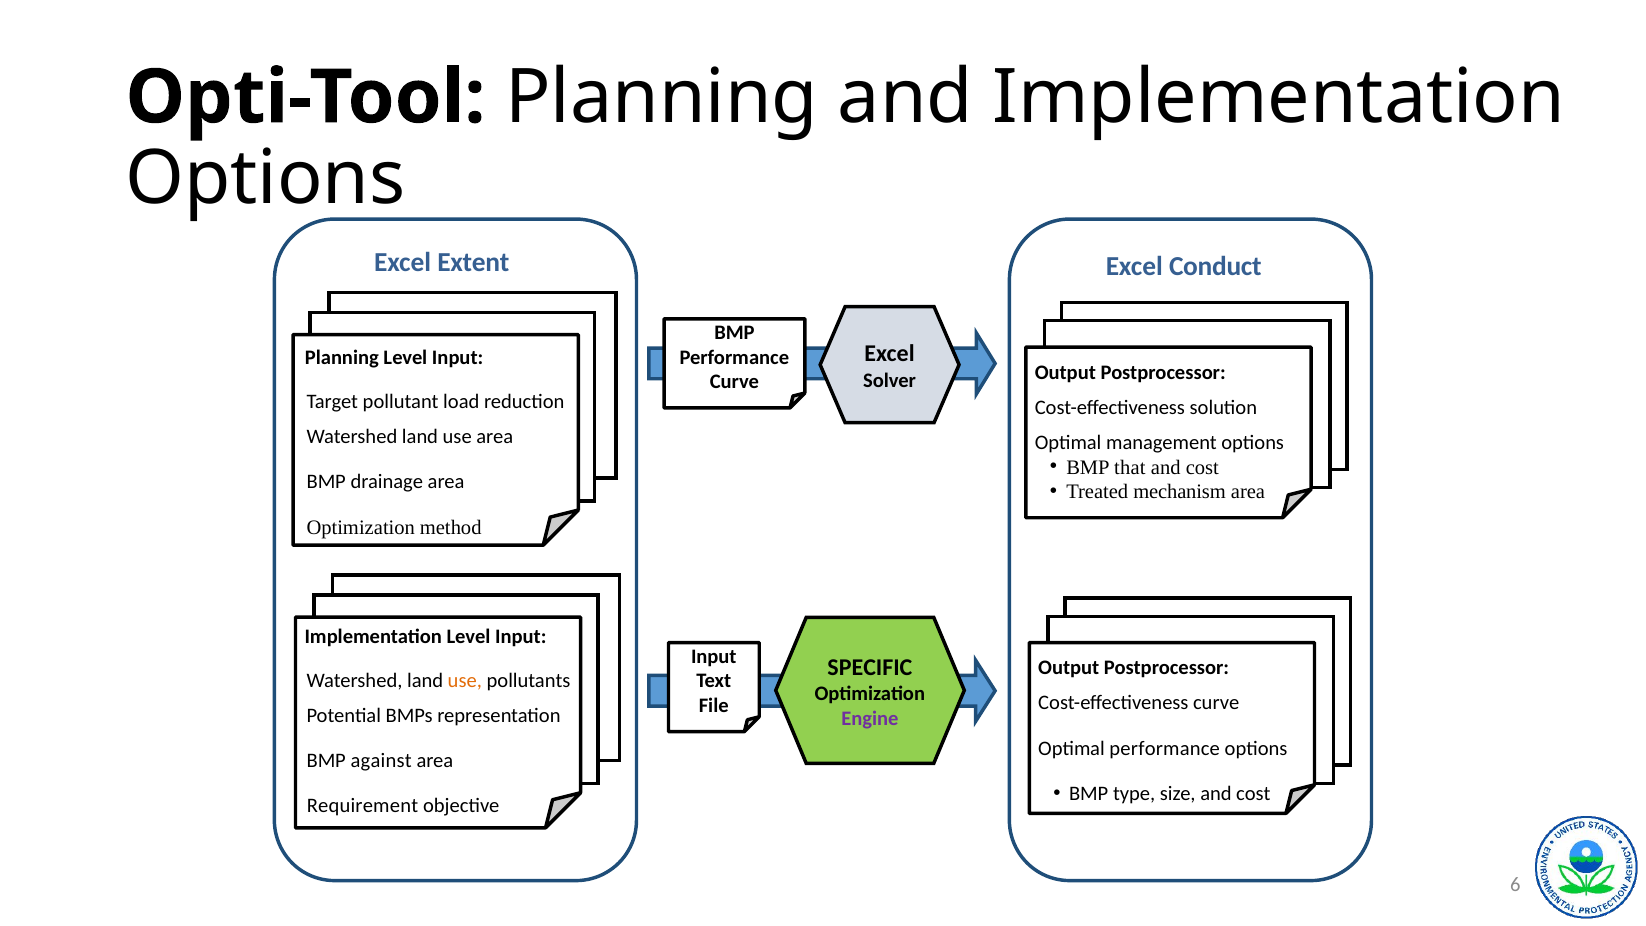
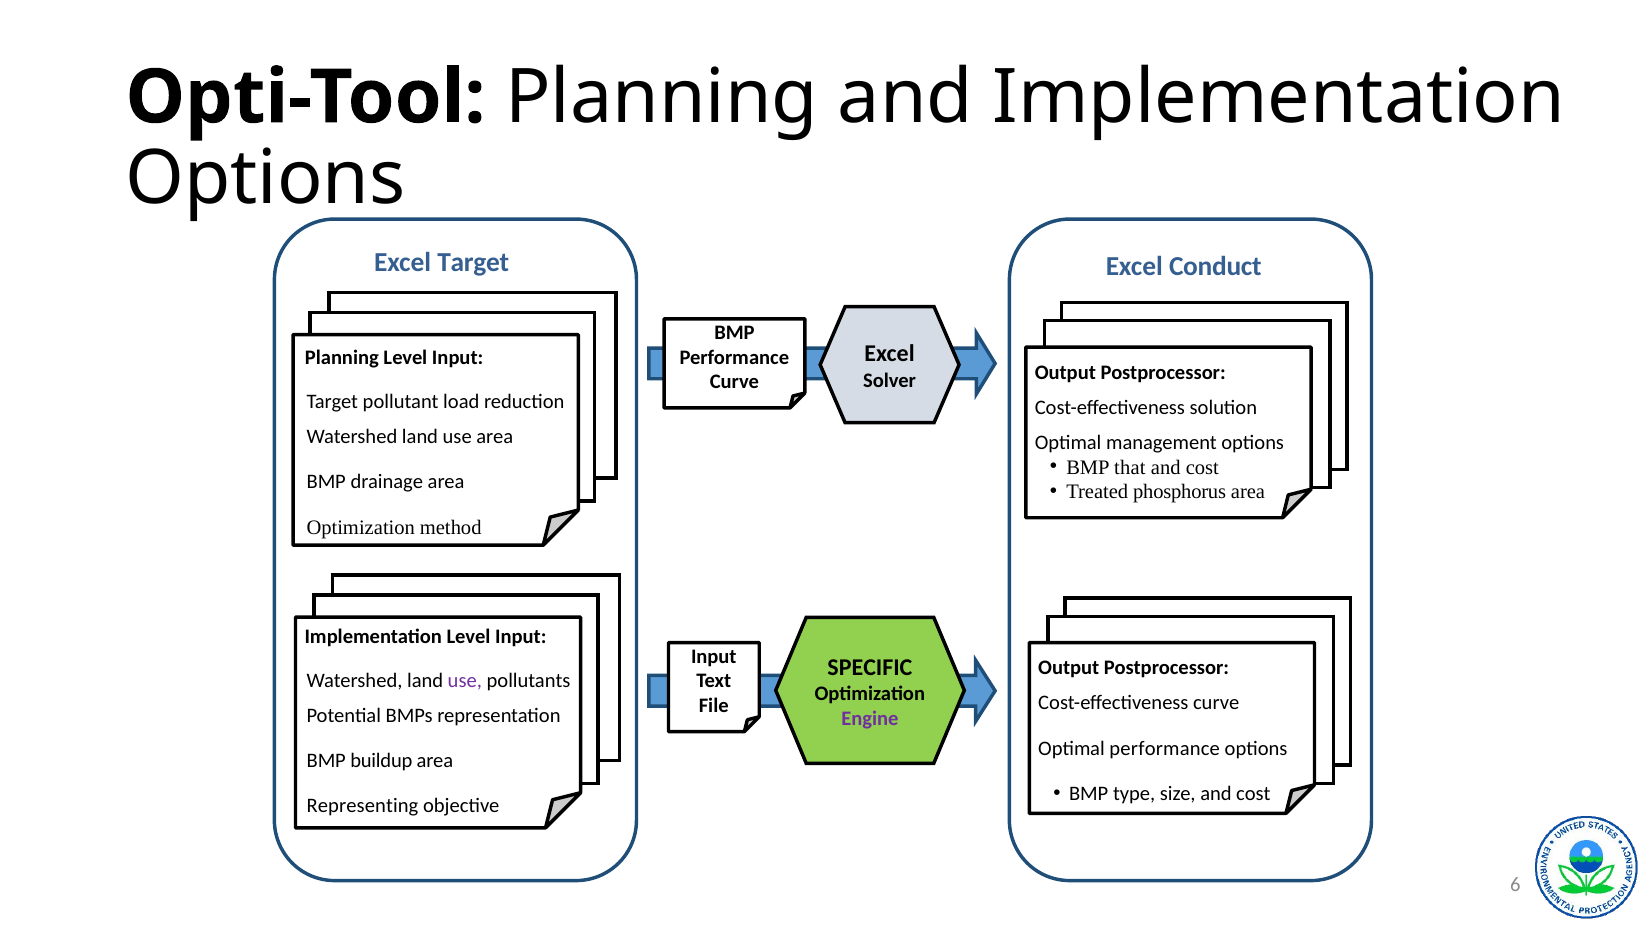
Excel Extent: Extent -> Target (473, 262)
mechanism: mechanism -> phosphorus (1180, 492)
use colour: orange -> purple (465, 680)
against: against -> buildup (381, 761)
Requirement: Requirement -> Representing (363, 806)
